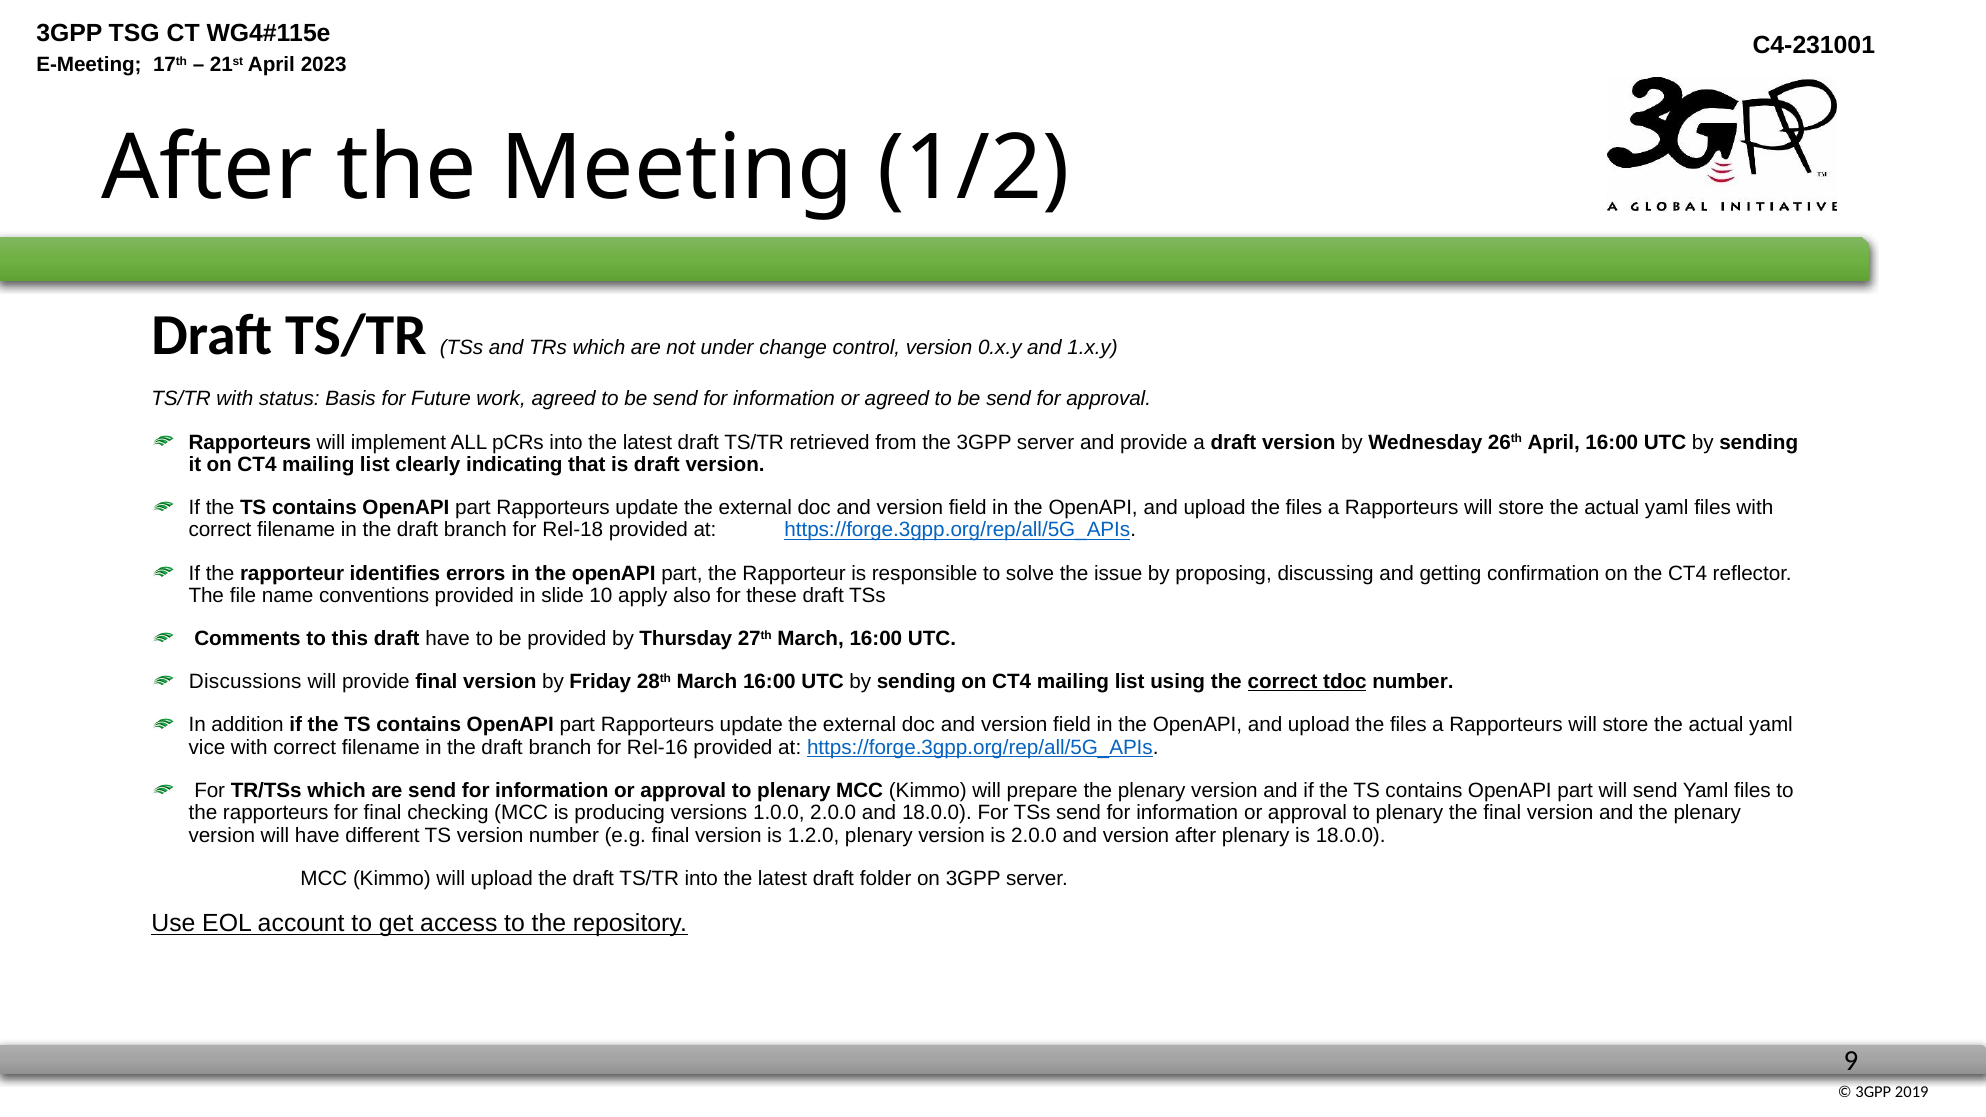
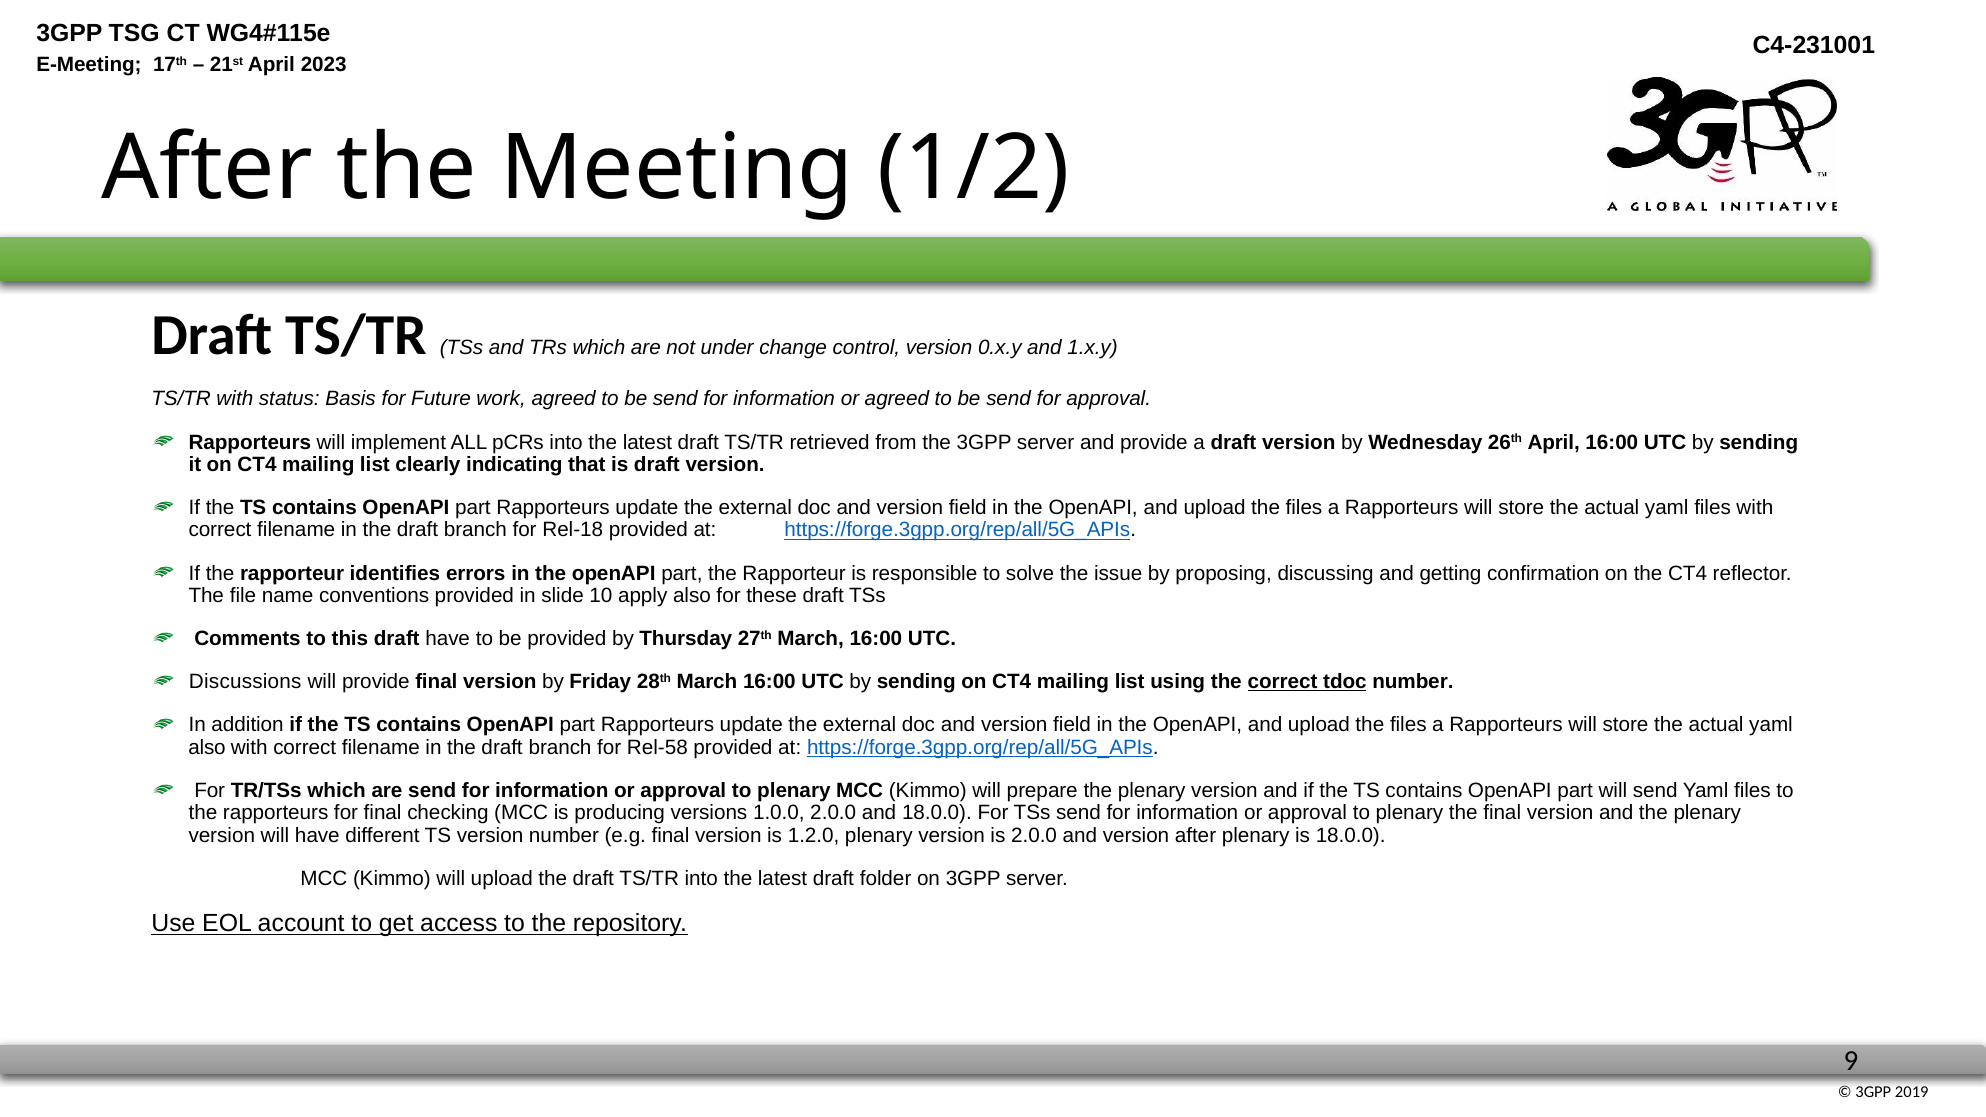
vice: vice -> also (207, 747)
Rel-16: Rel-16 -> Rel-58 (657, 747)
